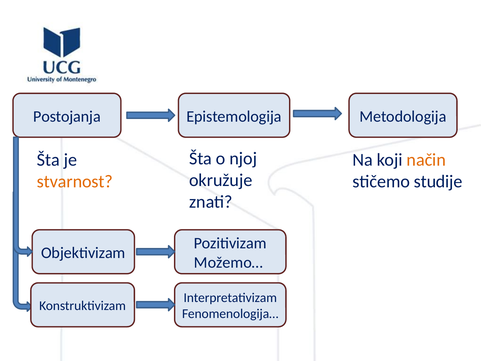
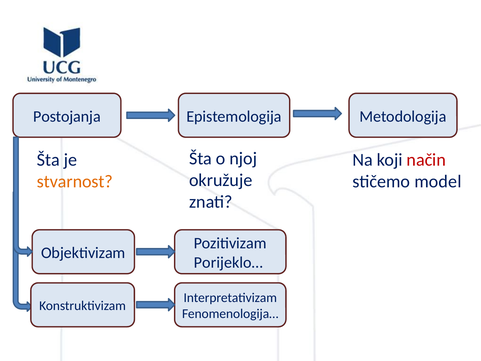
način colour: orange -> red (426, 160)
studije: studije -> model (438, 181)
Možemo…: Možemo… -> Porijeklo… (228, 262)
